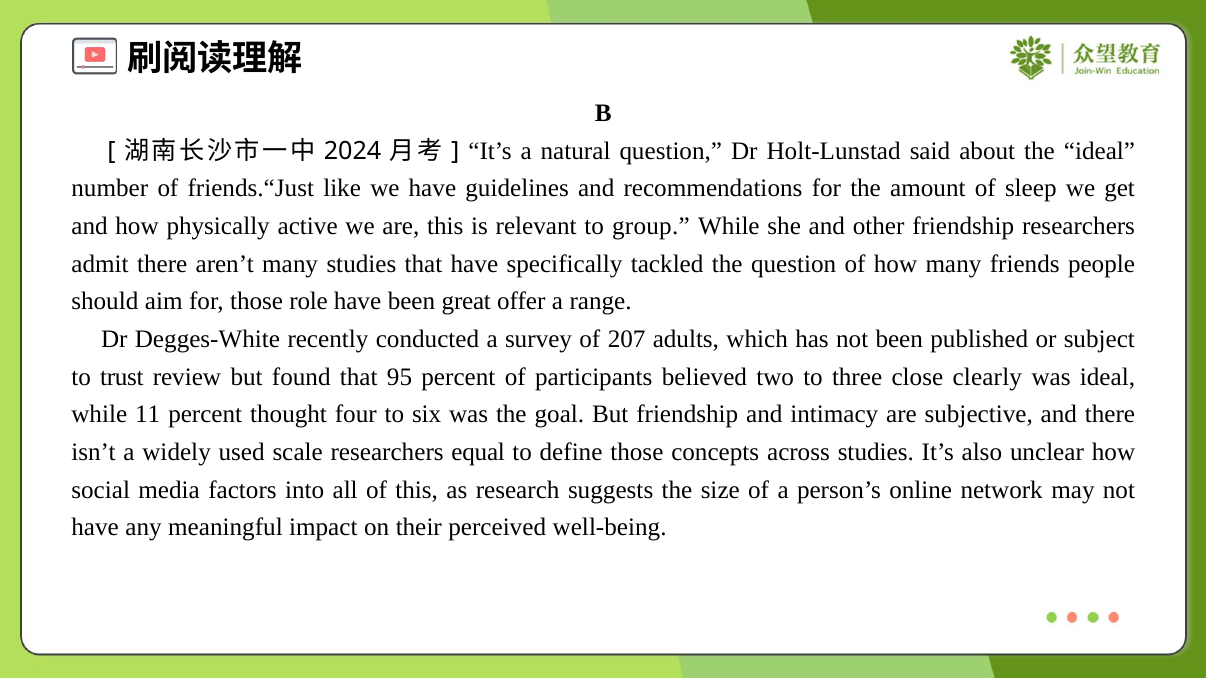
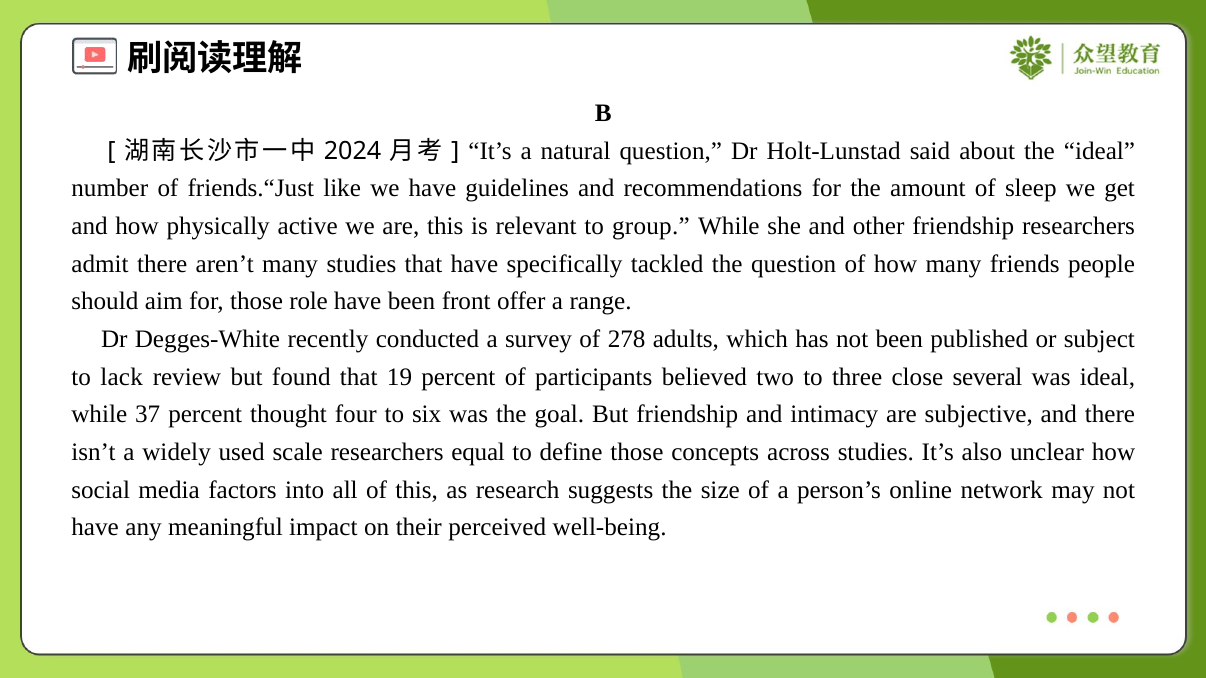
great: great -> front (466, 302)
207: 207 -> 278 (627, 339)
trust: trust -> lack (122, 377)
95: 95 -> 19 (400, 377)
clearly: clearly -> several (987, 377)
11: 11 -> 37 (148, 415)
